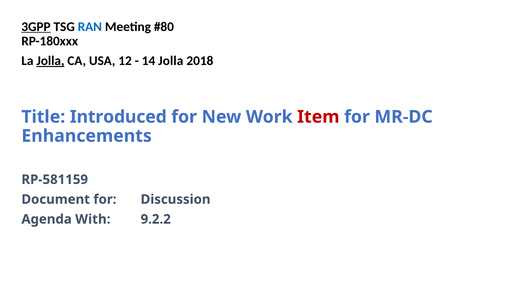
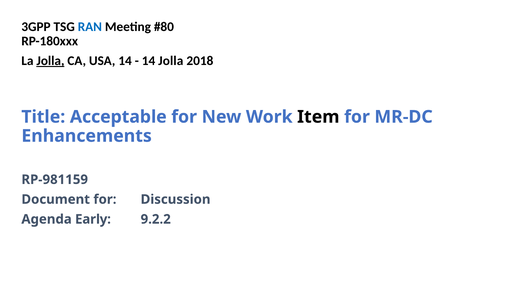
3GPP underline: present -> none (36, 27)
USA 12: 12 -> 14 (125, 61)
Introduced: Introduced -> Acceptable (118, 117)
Item colour: red -> black (318, 117)
RP-581159: RP-581159 -> RP-981159 (55, 180)
With: With -> Early (93, 219)
